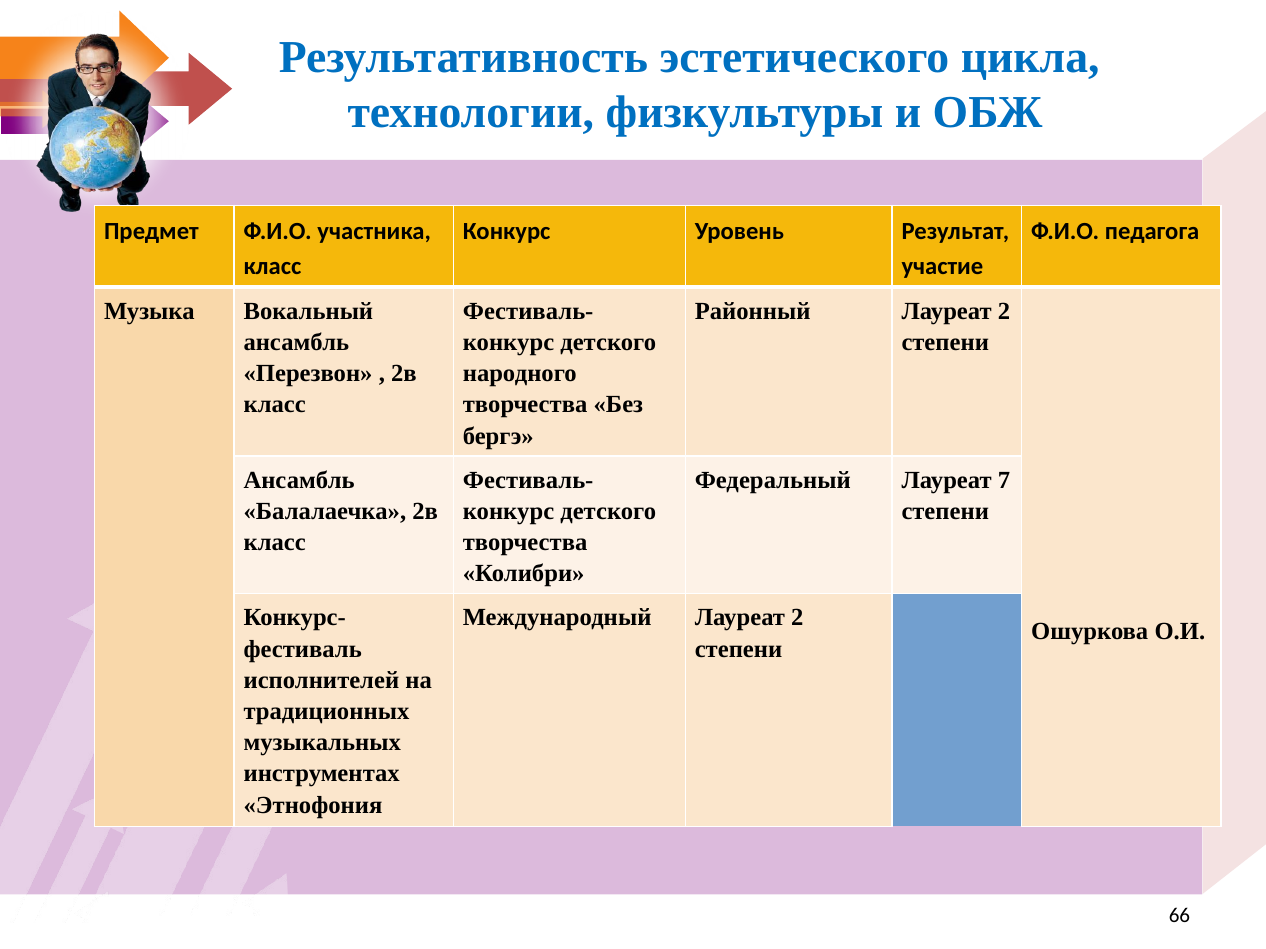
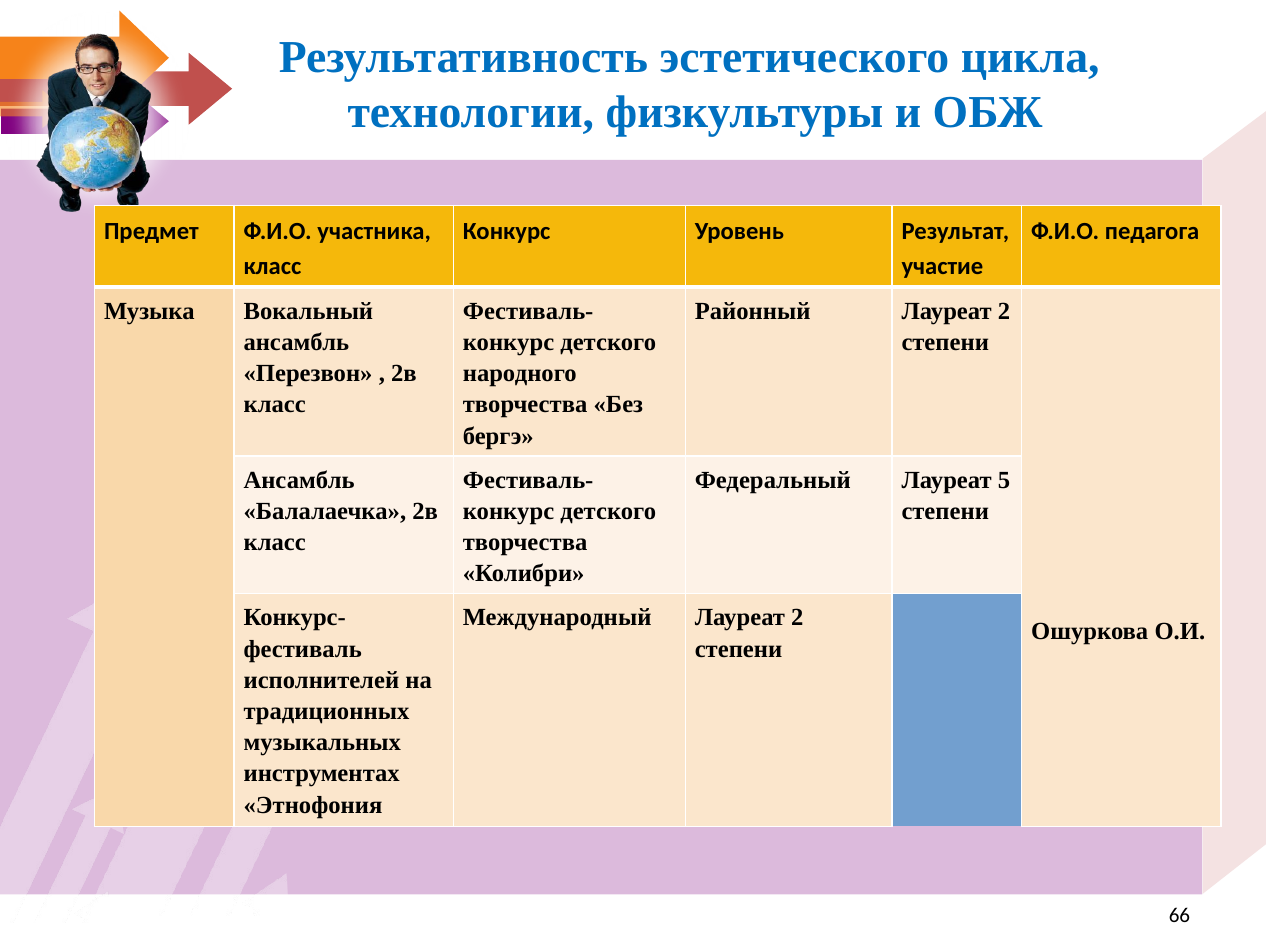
7: 7 -> 5 (1004, 480)
